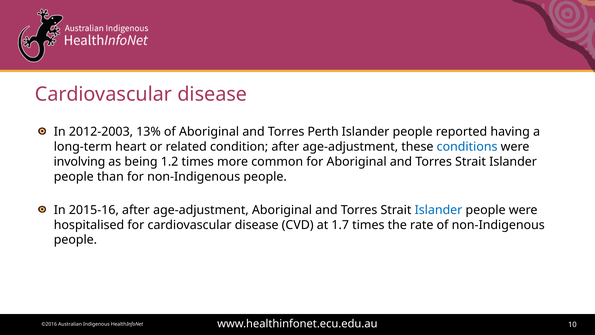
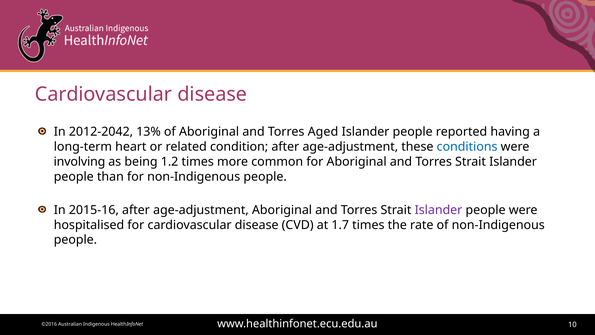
2012-2003: 2012-2003 -> 2012-2042 (101, 132)
Perth: Perth -> Aged (323, 132)
Islander colour: blue -> purple (438, 210)
